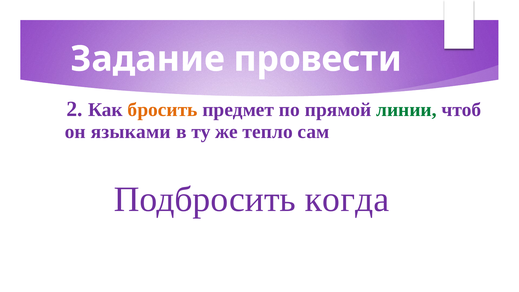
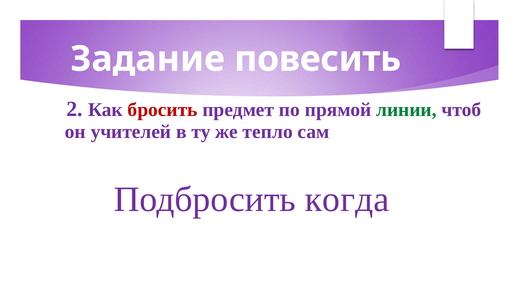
провести: провести -> повесить (318, 59)
бросить colour: orange -> red (163, 110)
языками: языками -> учителей (131, 132)
